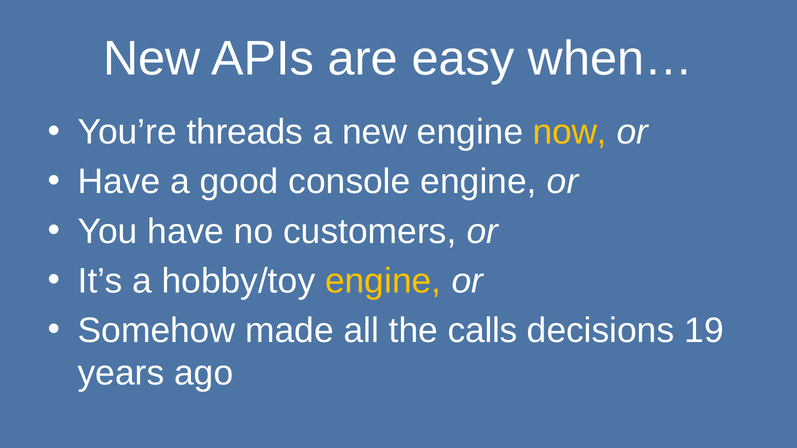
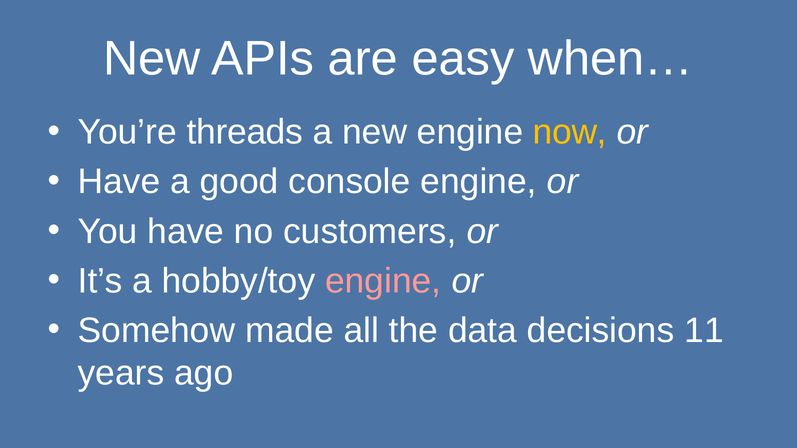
engine colour: yellow -> pink (383, 281)
calls: calls -> data (482, 331)
19: 19 -> 11 (704, 331)
